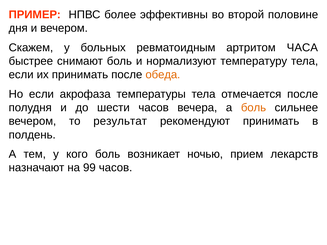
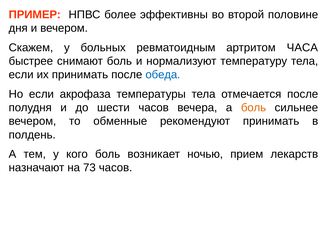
обеда colour: orange -> blue (163, 75)
результат: результат -> обменные (120, 121)
99: 99 -> 73 (89, 168)
